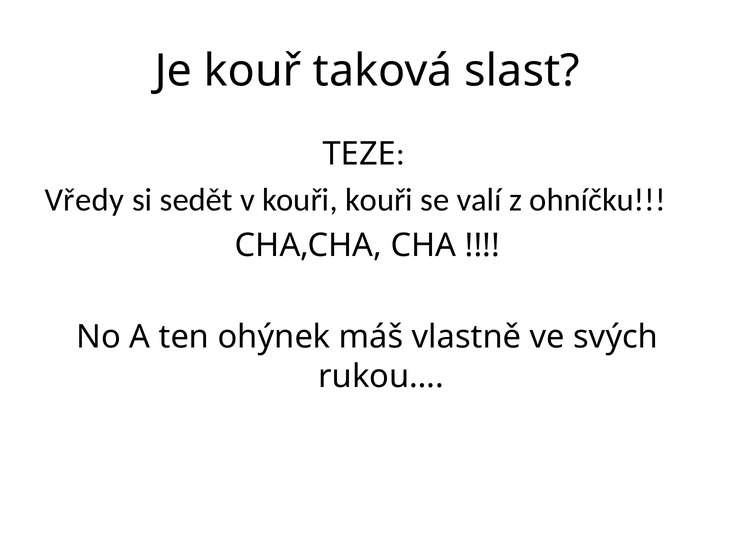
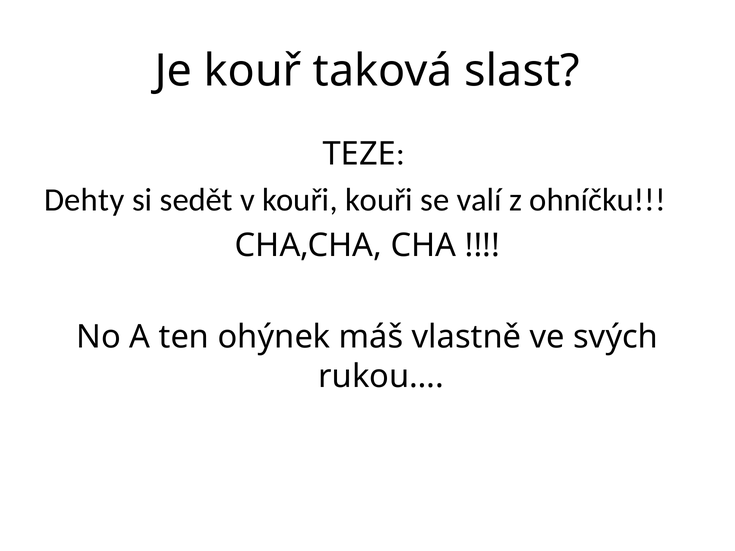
Vředy: Vředy -> Dehty (84, 200)
